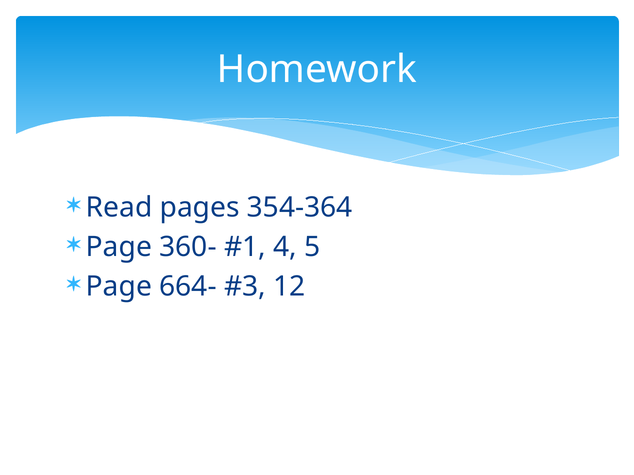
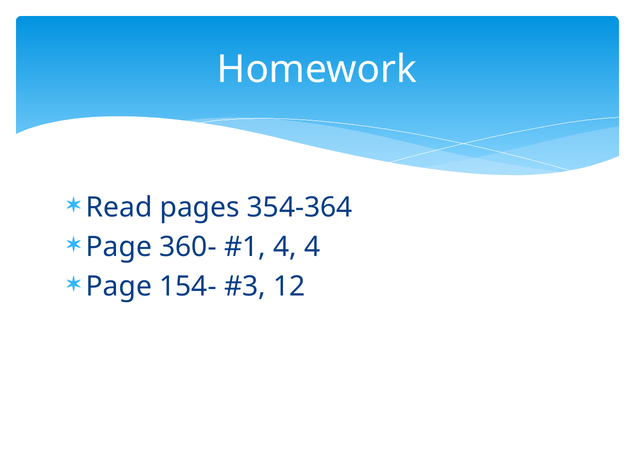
4 5: 5 -> 4 (312, 247)
664-: 664- -> 154- (188, 287)
